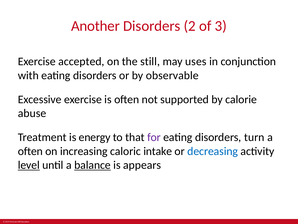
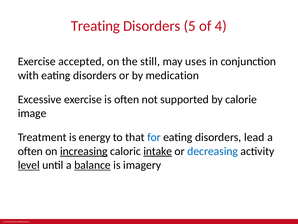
Another: Another -> Treating (95, 26)
2: 2 -> 5 (190, 26)
3: 3 -> 4 (221, 26)
observable: observable -> medication (172, 75)
abuse: abuse -> image (32, 113)
for colour: purple -> blue (154, 137)
turn: turn -> lead (254, 137)
increasing underline: none -> present (84, 151)
intake underline: none -> present (158, 151)
appears: appears -> imagery (142, 165)
